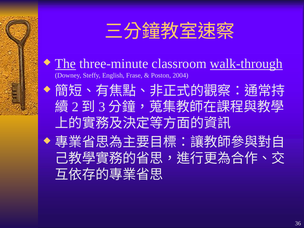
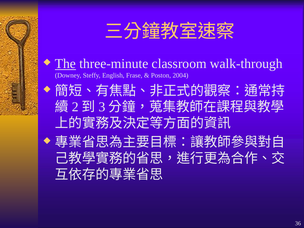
walk-through underline: present -> none (246, 64)
